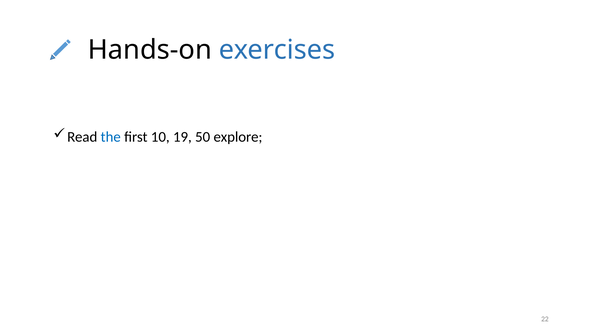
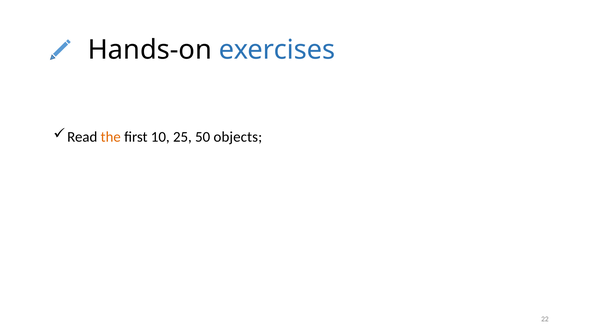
the colour: blue -> orange (111, 137)
19: 19 -> 25 (182, 137)
explore: explore -> objects (238, 137)
